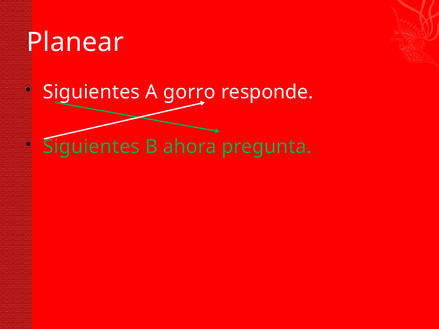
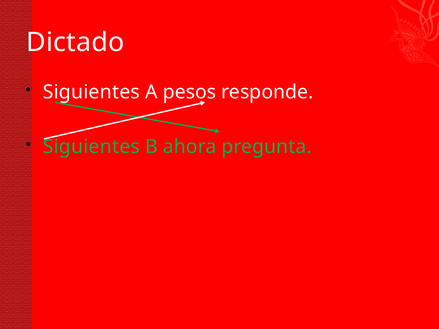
Planear: Planear -> Dictado (75, 42)
gorro: gorro -> pesos (190, 92)
